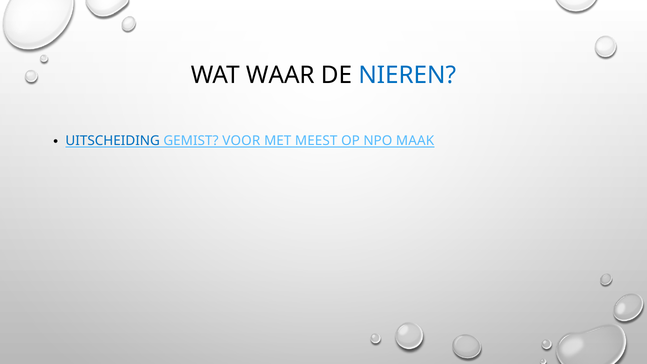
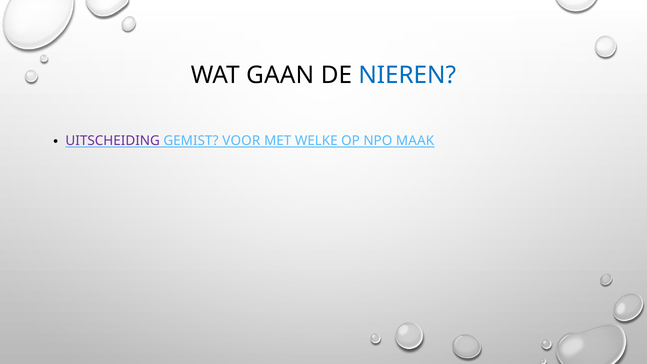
WAAR: WAAR -> GAAN (280, 75)
UITSCHEIDING colour: blue -> purple (113, 141)
MEEST: MEEST -> WELKE (316, 141)
